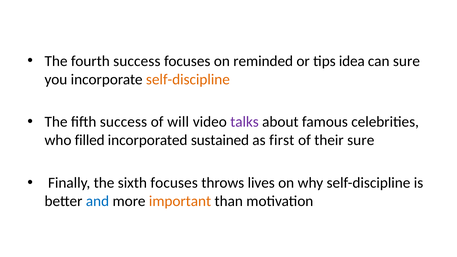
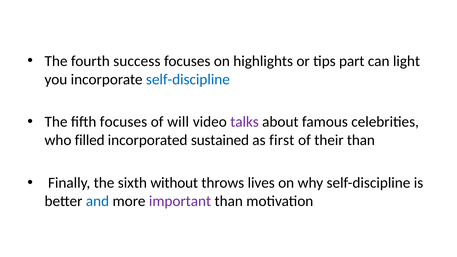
reminded: reminded -> highlights (263, 61)
idea: idea -> part (352, 61)
can sure: sure -> light (406, 61)
self-discipline colour: orange -> blue (188, 79)
fifth success: success -> focuses (124, 122)
their sure: sure -> than (361, 140)
sixth focuses: focuses -> without (174, 183)
important colour: orange -> purple (180, 201)
